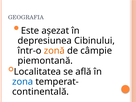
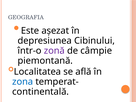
zonă colour: orange -> purple (54, 51)
